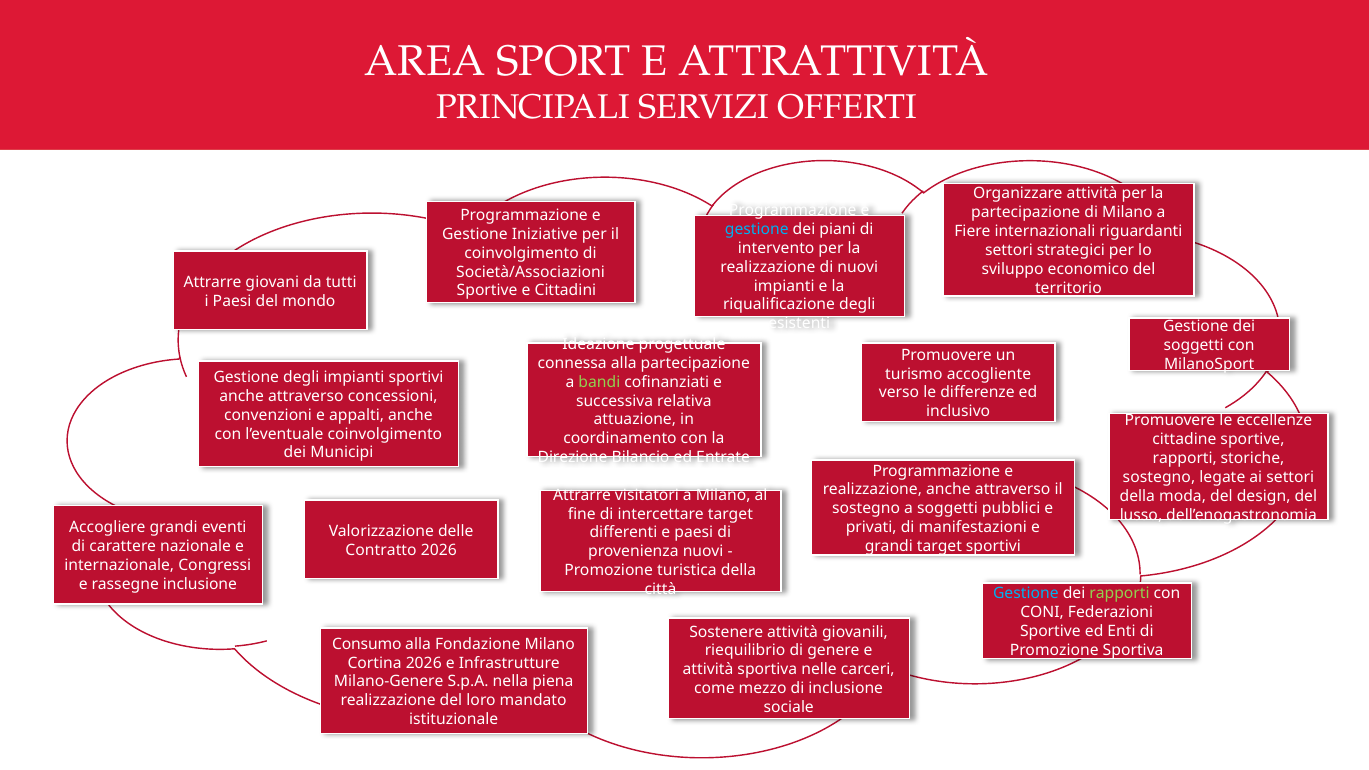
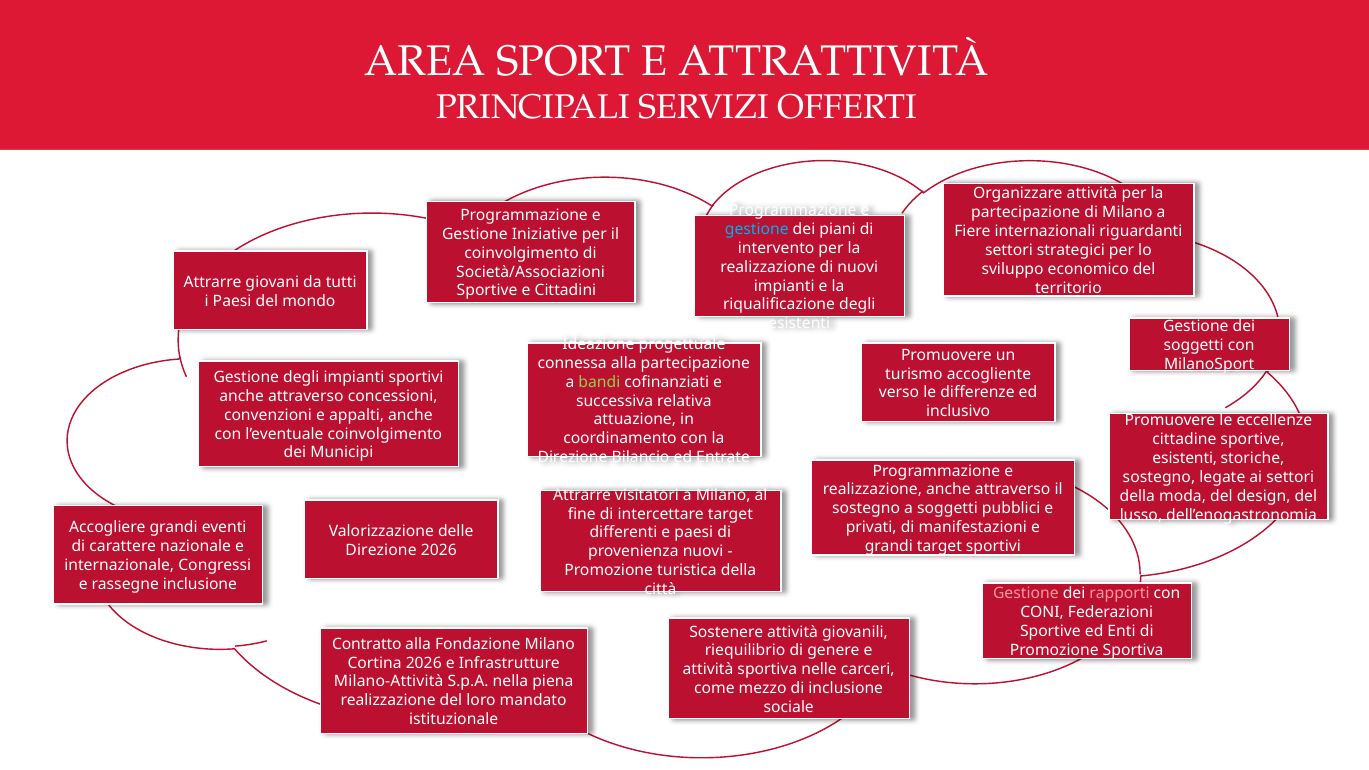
rapporti: rapporti -> esistenti (1185, 458)
Contratto: Contratto -> Direzione (381, 550)
Gestione colour: light blue -> pink (1026, 594)
rapporti colour: light green -> pink (1120, 594)
Consumo: Consumo -> Contratto (367, 644)
Milano-Genere: Milano-Genere -> Milano-Attività (389, 682)
